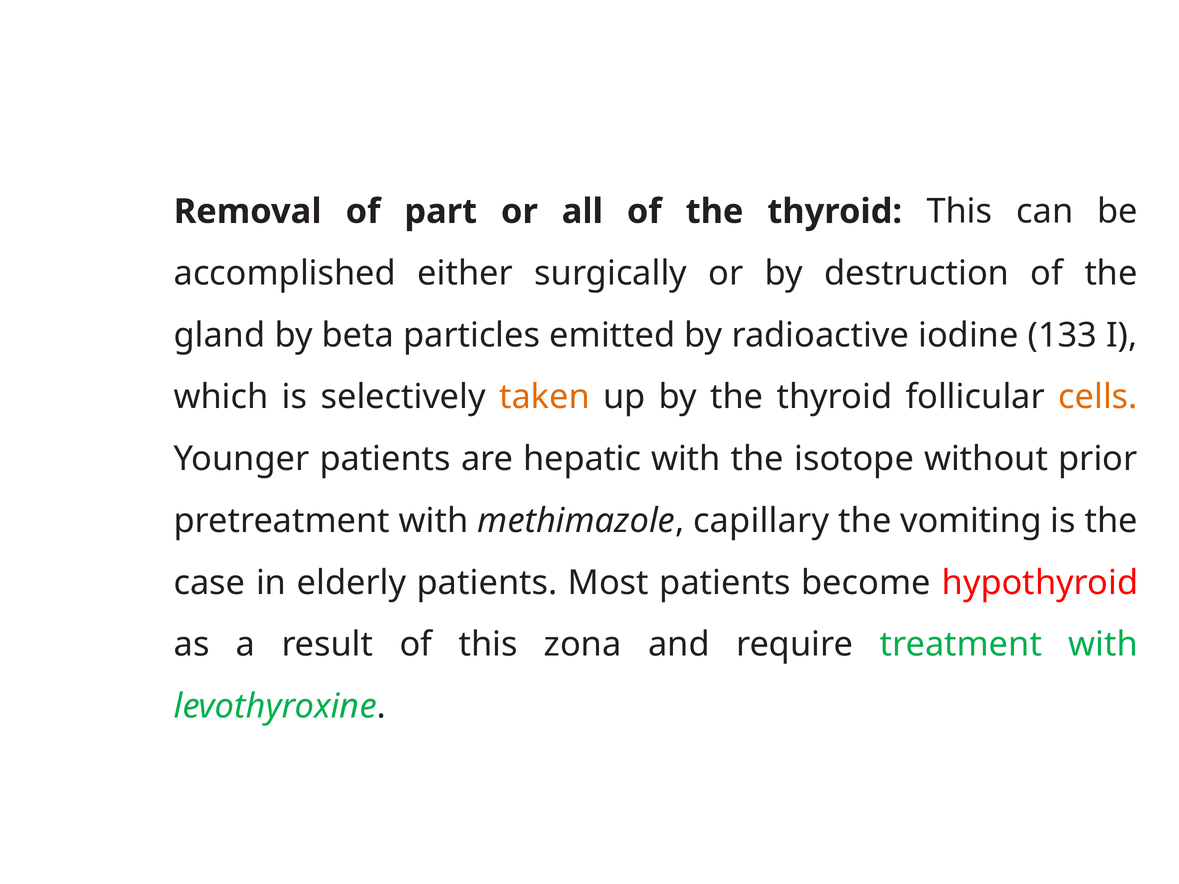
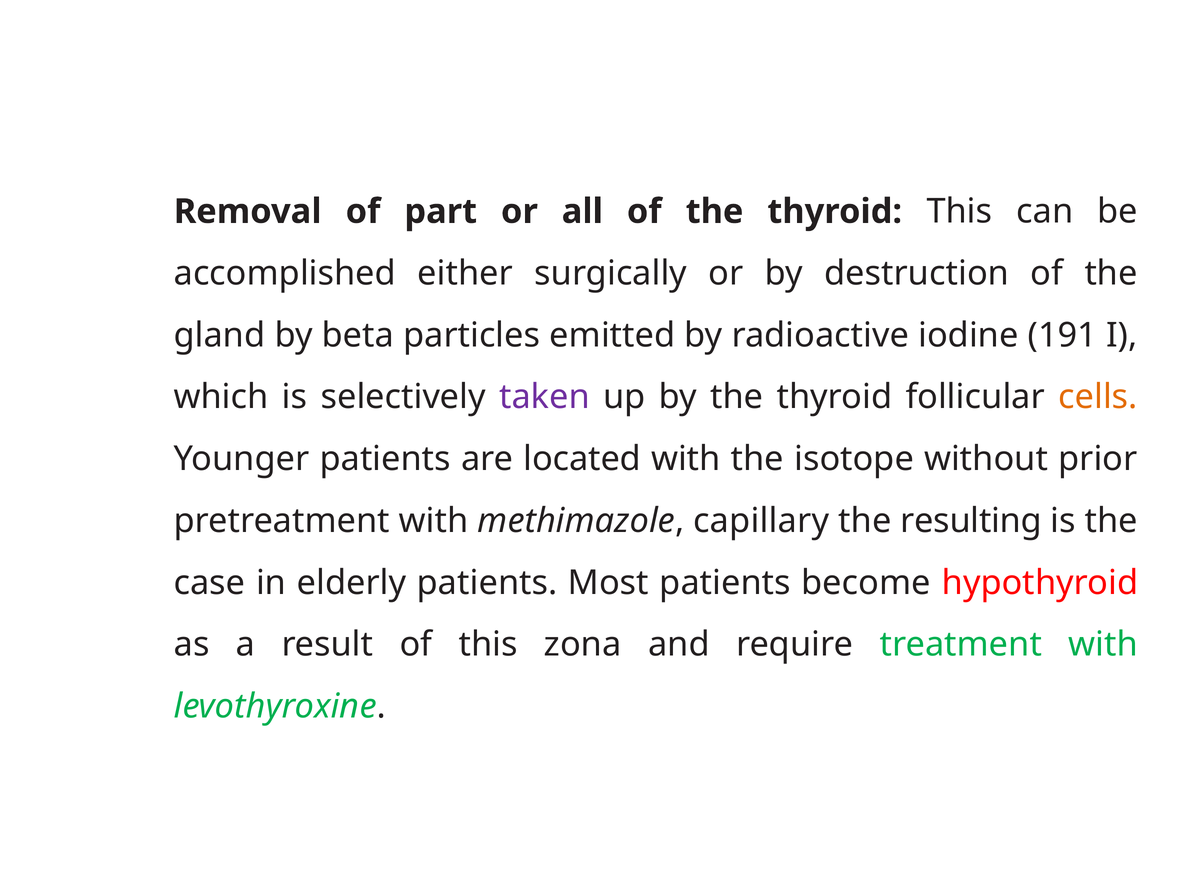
133: 133 -> 191 (1062, 335)
taken colour: orange -> purple (545, 397)
hepatic: hepatic -> located (582, 459)
vomiting: vomiting -> resulting (971, 521)
